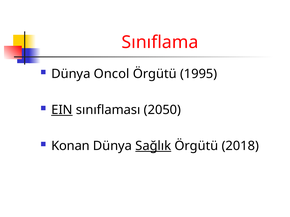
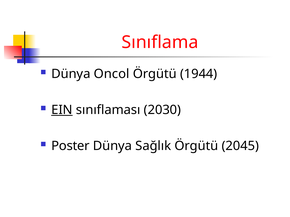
1995: 1995 -> 1944 (199, 74)
2050: 2050 -> 2030 (162, 110)
Konan: Konan -> Poster (70, 146)
Sağlık underline: present -> none (153, 146)
2018: 2018 -> 2045 (240, 146)
